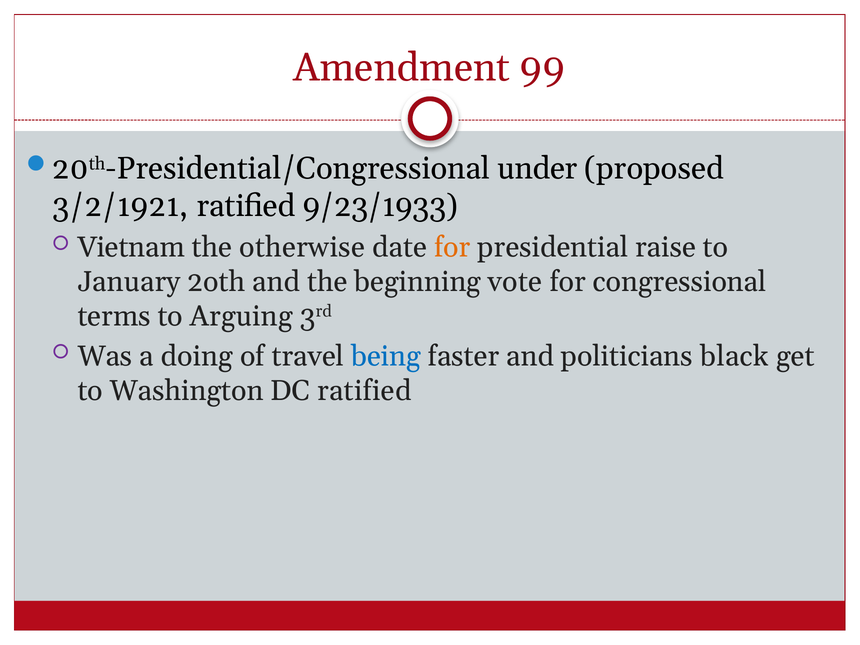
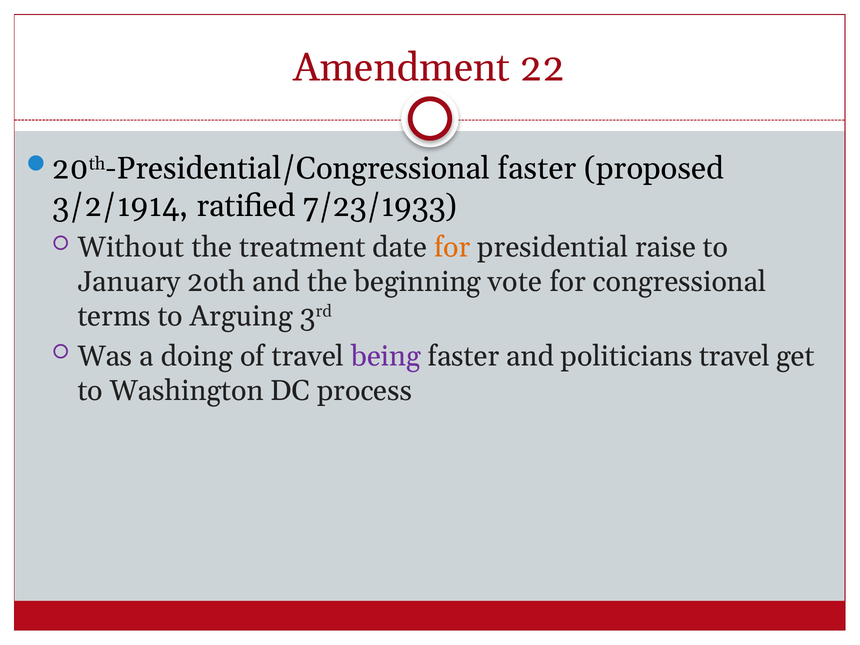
99: 99 -> 22 (542, 68)
20th-Presidential/Congressional under: under -> faster (537, 169)
3/2/1921: 3/2/1921 -> 3/2/1914 (120, 206)
9/23/1933: 9/23/1933 -> 7/23/1933 (380, 206)
Vietnam: Vietnam -> Without (131, 247)
otherwise: otherwise -> treatment (302, 247)
being colour: blue -> purple (386, 356)
politicians black: black -> travel (735, 356)
DC ratified: ratified -> process (365, 391)
